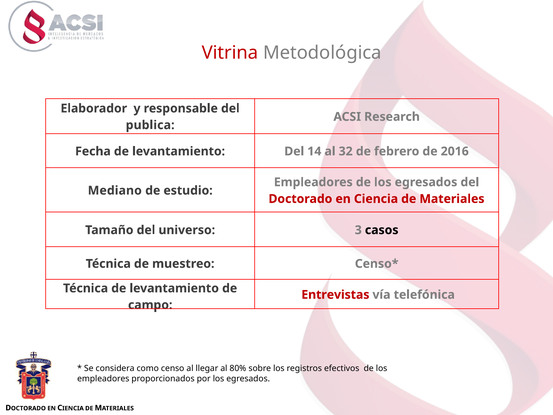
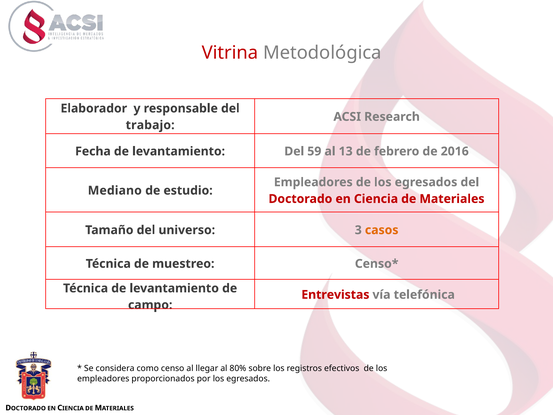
publica: publica -> trabajo (150, 125)
14: 14 -> 59 (314, 151)
32: 32 -> 13 (346, 151)
casos colour: black -> orange (382, 230)
